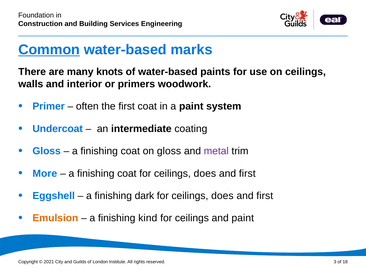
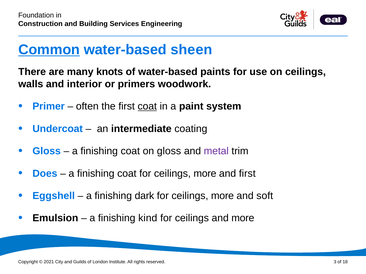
marks: marks -> sheen (191, 50)
coat underline: none -> present (147, 107)
More: More -> Does (45, 174)
coat for ceilings does: does -> more (205, 174)
does: does -> more (222, 196)
first: first -> soft (265, 196)
Emulsion colour: orange -> black (55, 218)
and paint: paint -> more (243, 218)
